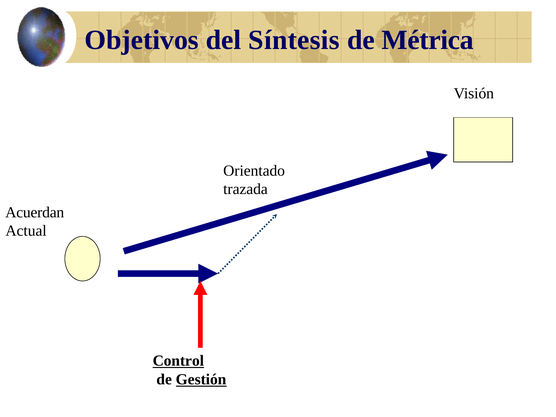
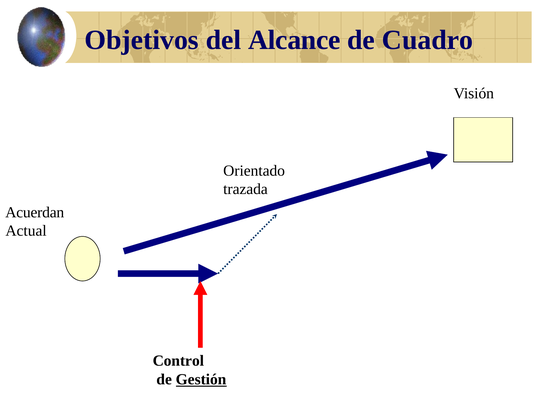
Síntesis: Síntesis -> Alcance (294, 40)
Métrica: Métrica -> Cuadro (427, 40)
Control underline: present -> none (178, 361)
